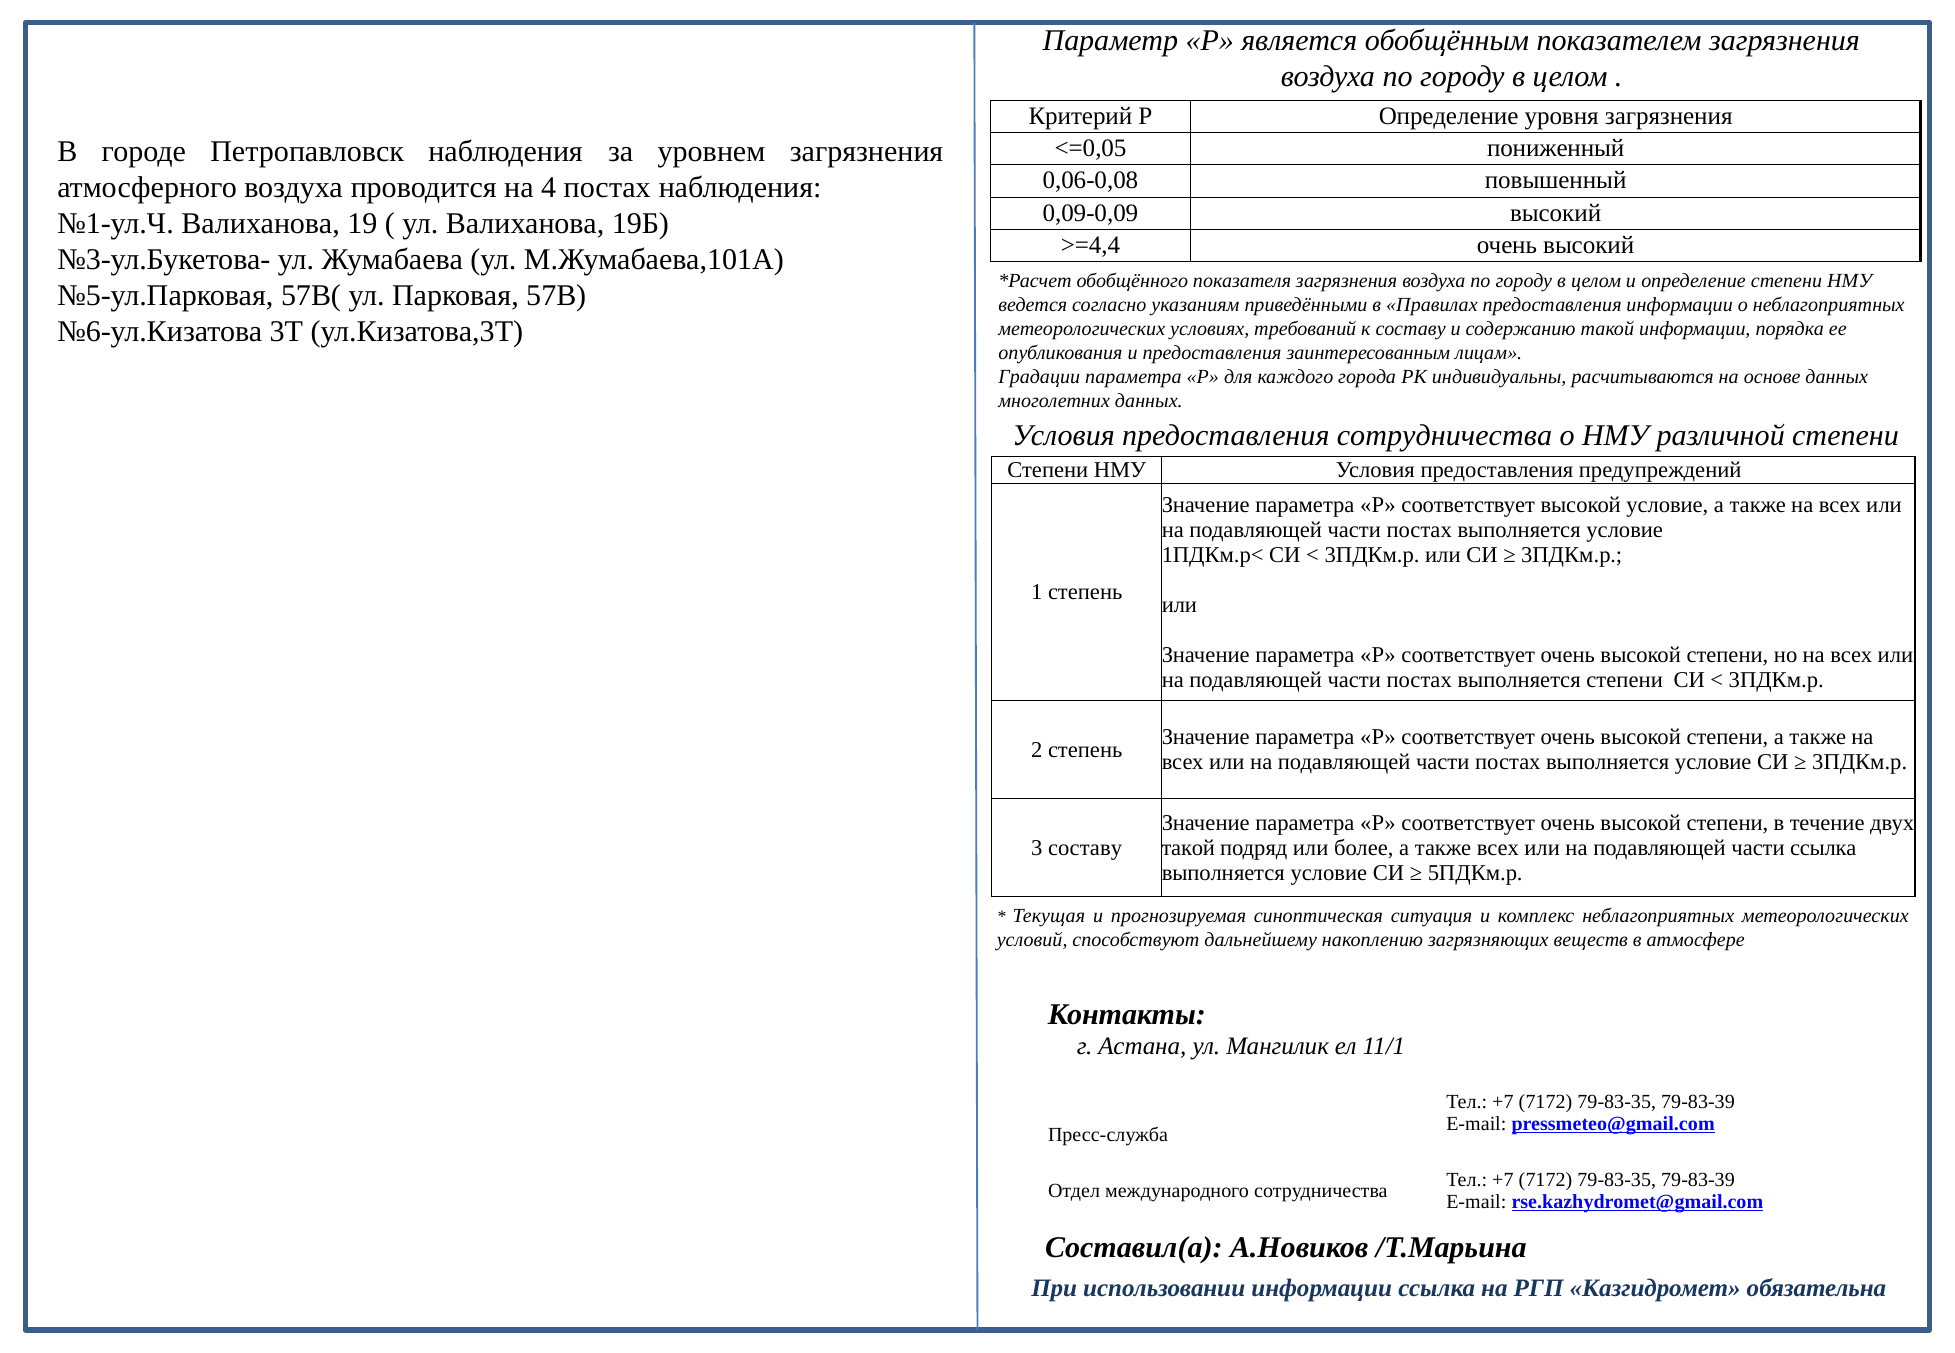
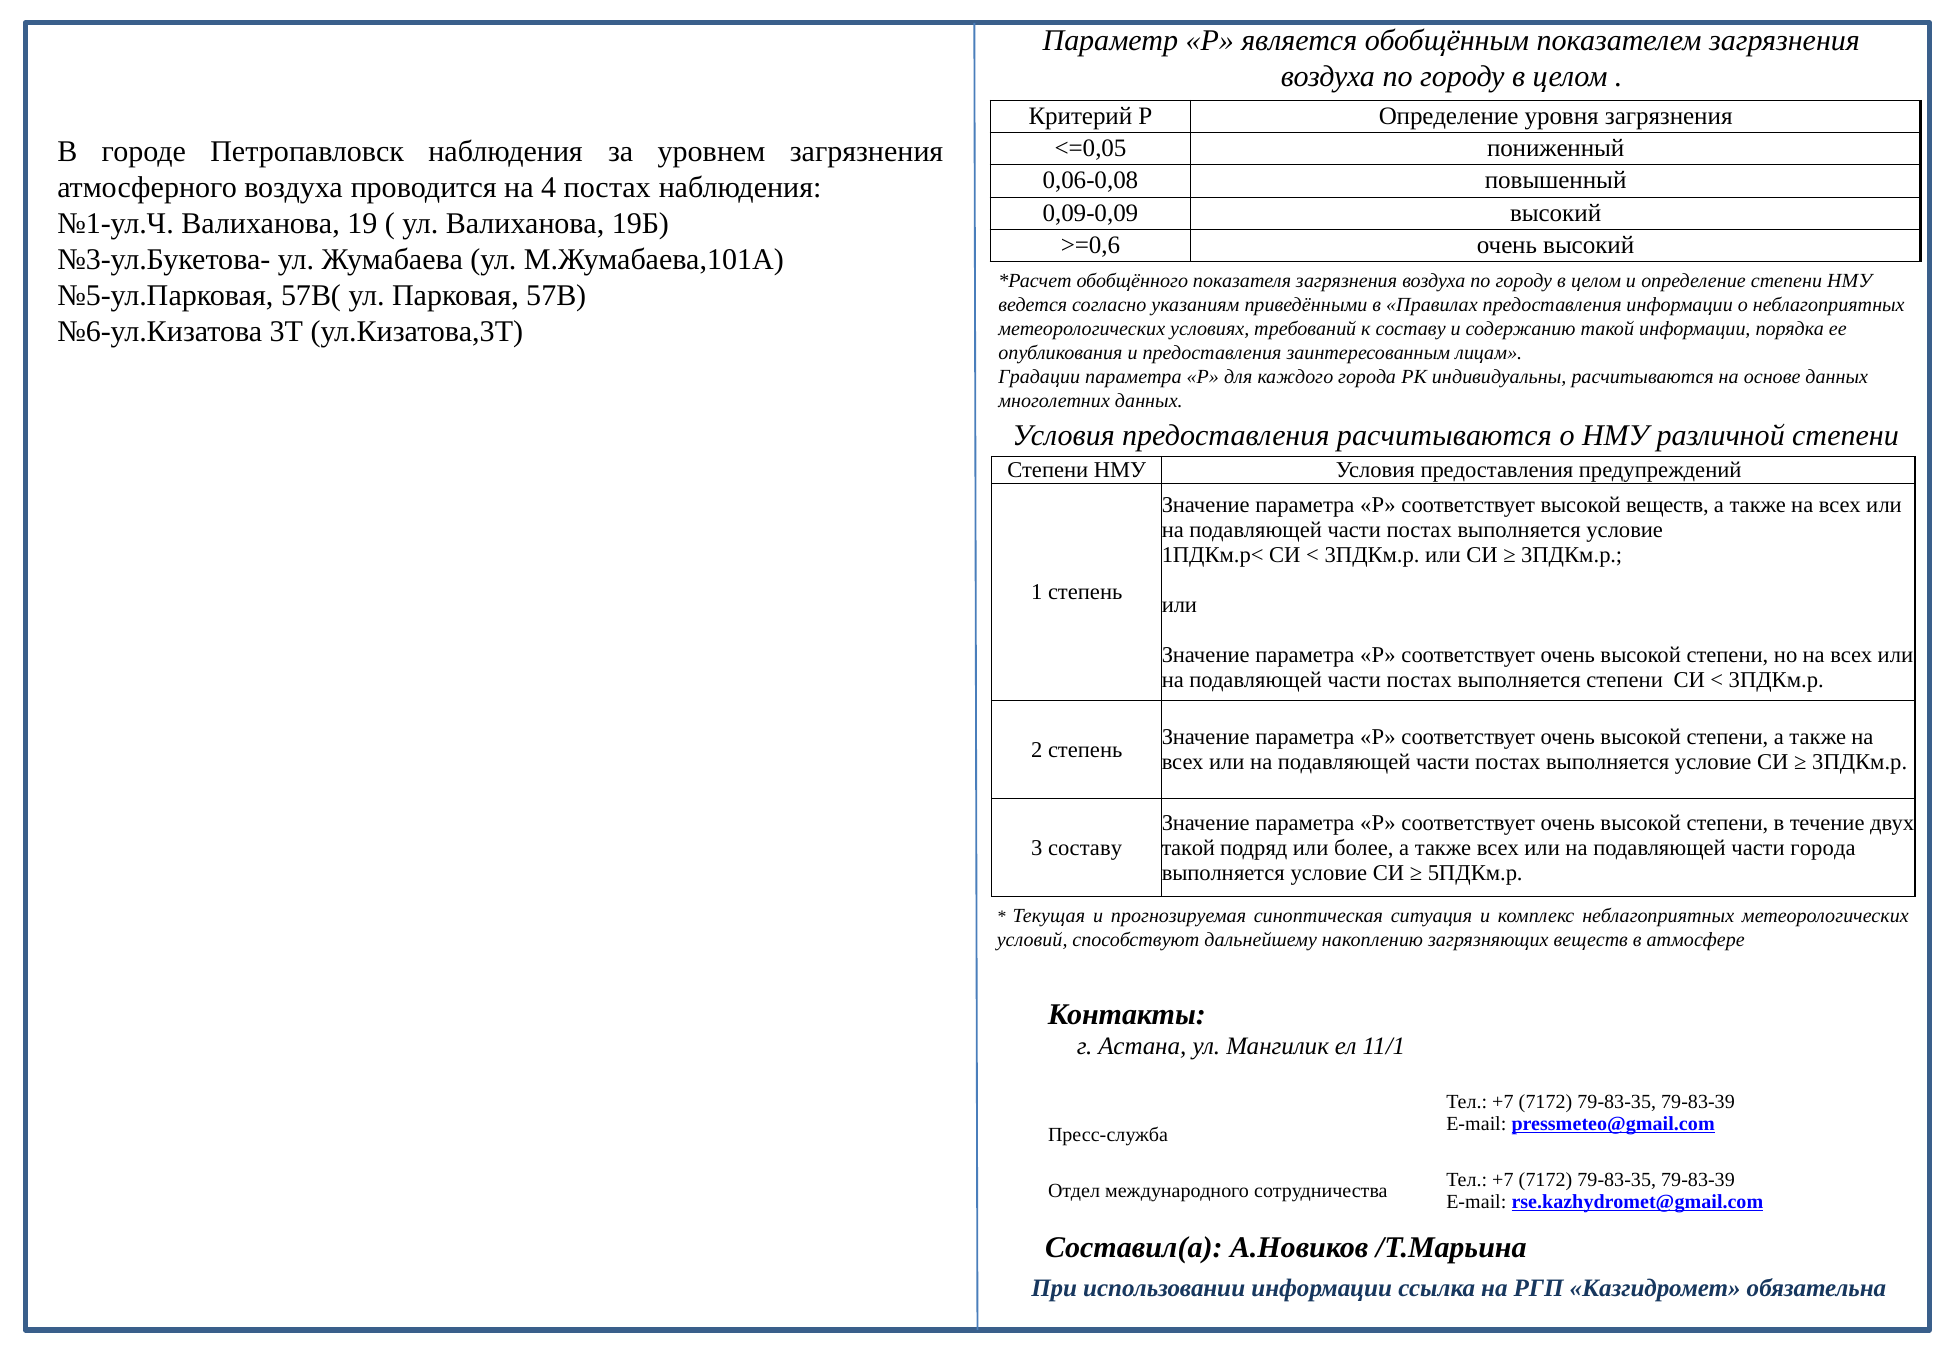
>=4,4: >=4,4 -> >=0,6 (1090, 245)
предоставления сотрудничества: сотрудничества -> расчитываются (1444, 436)
высокой условие: условие -> веществ (1667, 505)
части ссылка: ссылка -> города (1823, 848)
